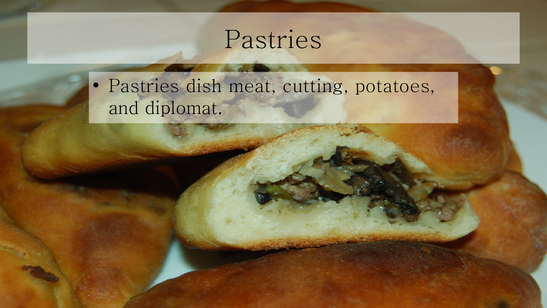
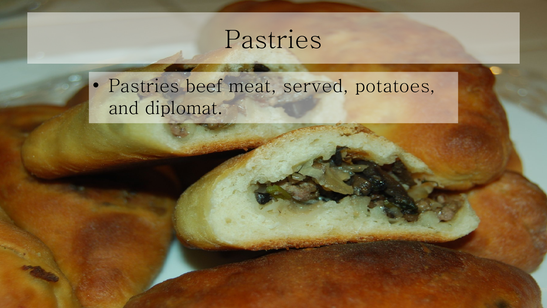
dish: dish -> beef (204, 86)
cutting: cutting -> served (316, 86)
